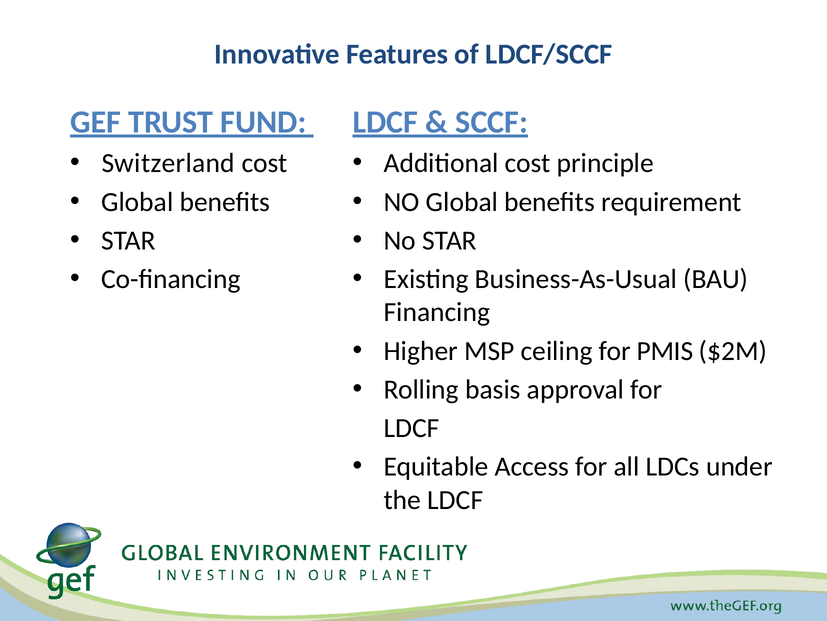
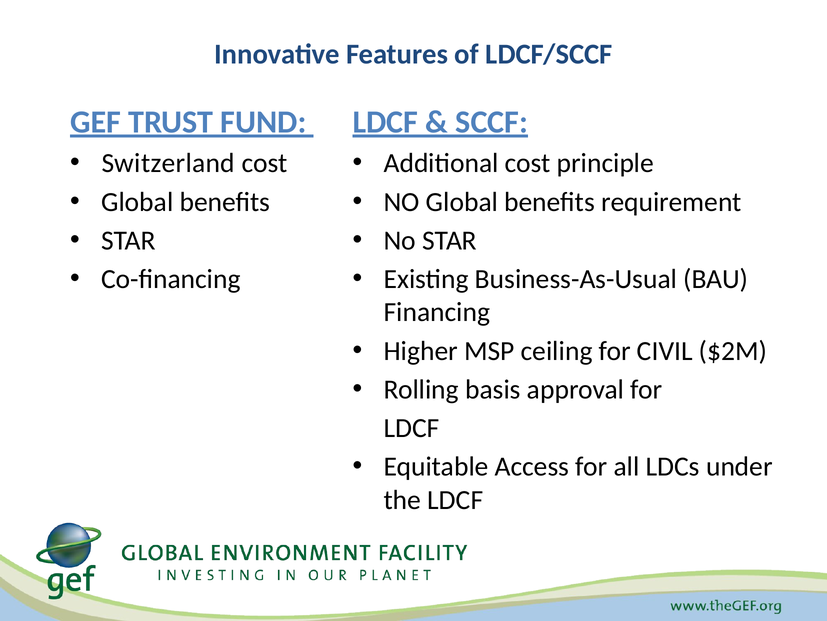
PMIS: PMIS -> CIVIL (665, 351)
